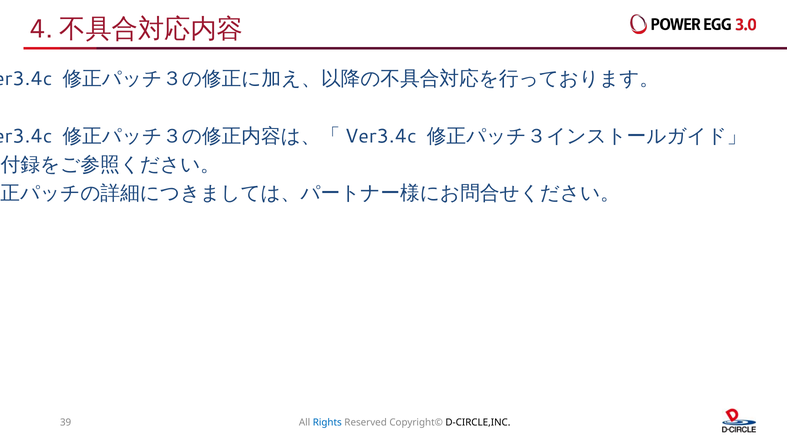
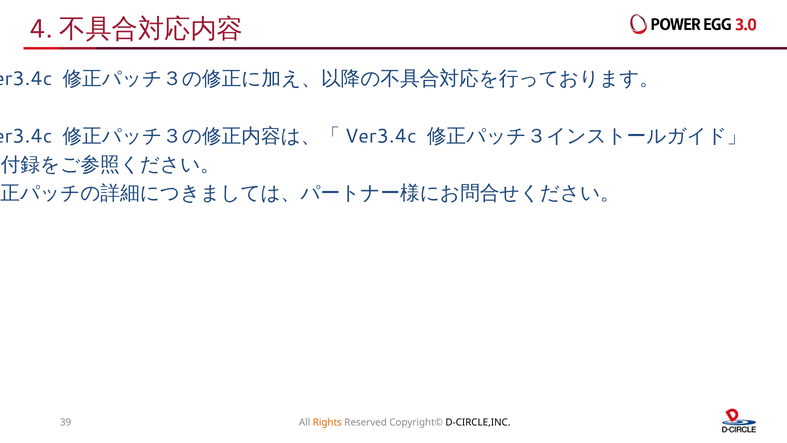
Rights colour: blue -> orange (327, 422)
